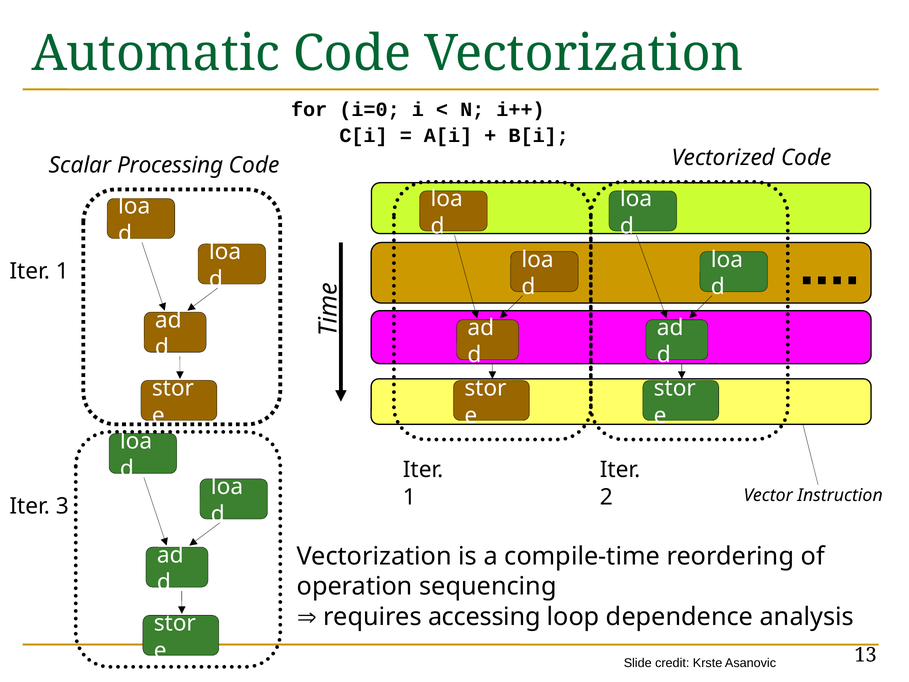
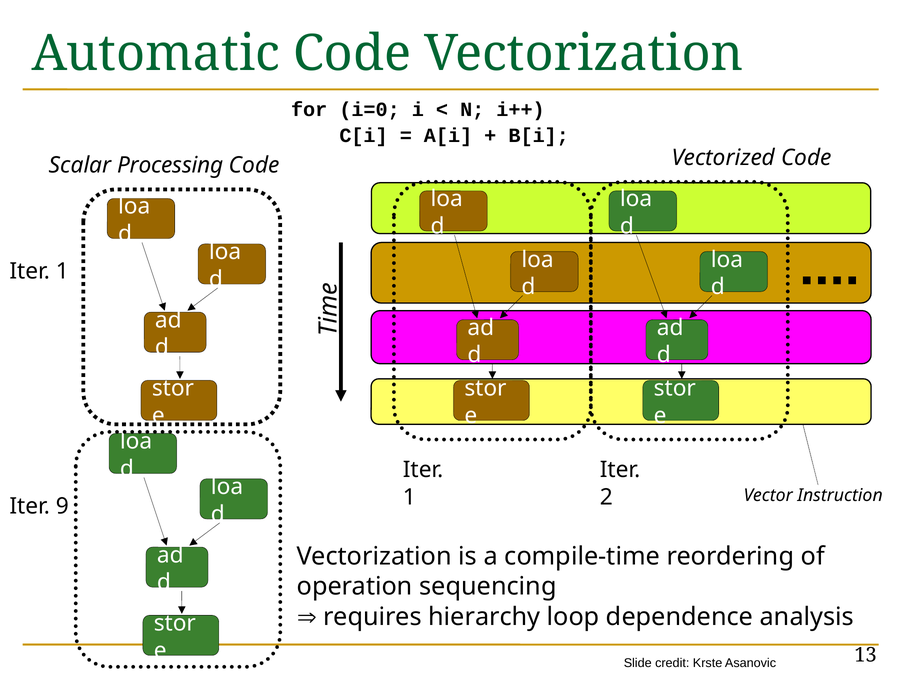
3: 3 -> 9 (62, 506)
accessing: accessing -> hierarchy (484, 617)
